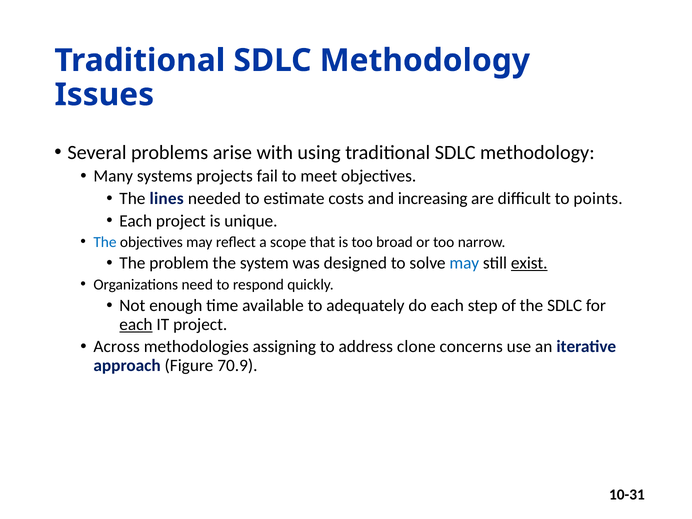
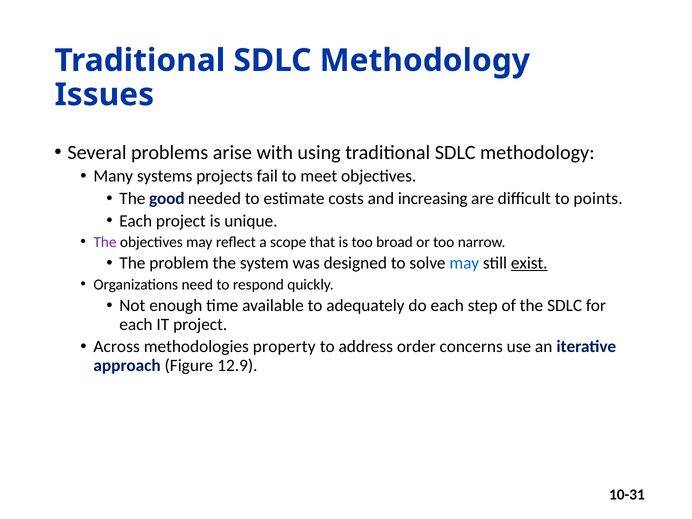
lines: lines -> good (167, 199)
The colour: blue -> purple (105, 242)
each underline: present -> none (136, 324)
assigning: assigning -> property (284, 347)
clone: clone -> order (416, 347)
70.9: 70.9 -> 12.9 (237, 365)
